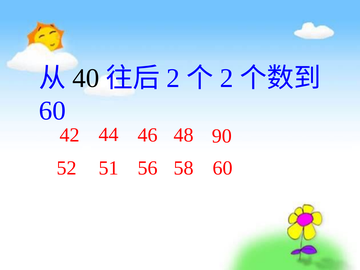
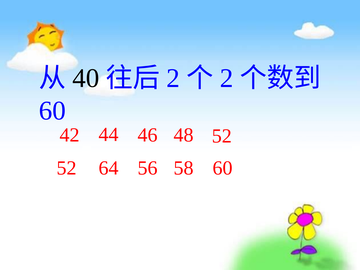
48 90: 90 -> 52 (222, 136)
51: 51 -> 64 (109, 168)
